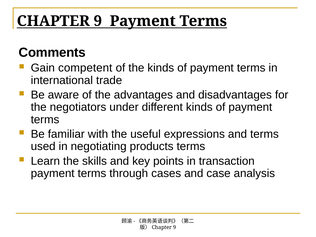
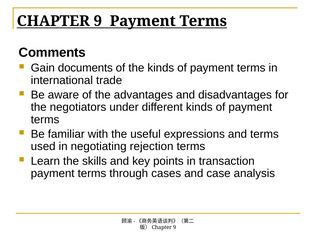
competent: competent -> documents (85, 68)
products: products -> rejection (152, 146)
